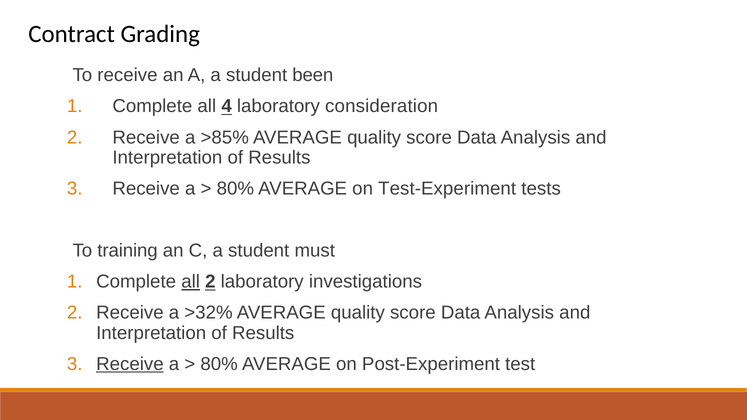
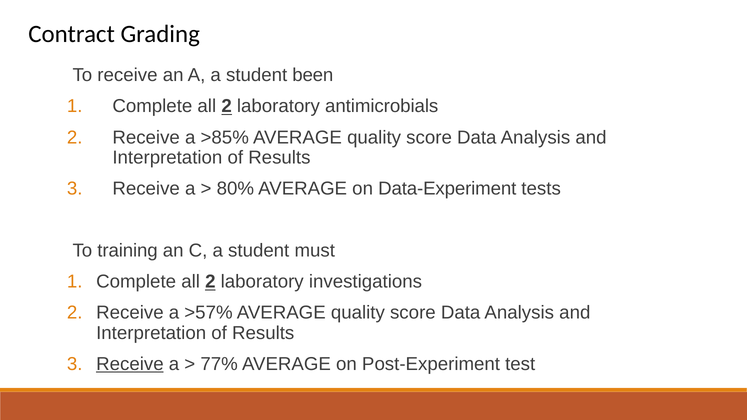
4: 4 -> 2 (227, 106)
consideration: consideration -> antimicrobials (382, 106)
Test-Experiment: Test-Experiment -> Data-Experiment (447, 189)
all underline: present -> none (191, 282)
>32%: >32% -> >57% (209, 313)
80%: 80% -> 77% (219, 364)
